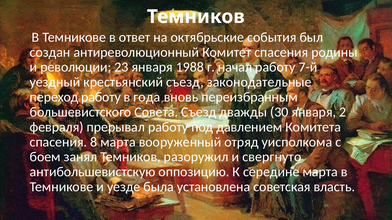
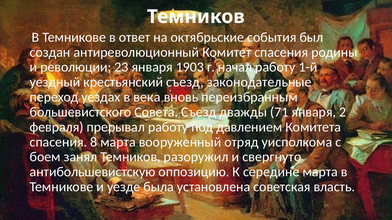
1988: 1988 -> 1903 (190, 67)
7-й: 7-й -> 1-й (308, 67)
переход работу: работу -> уездах (101, 97)
года: года -> века (147, 97)
30: 30 -> 71 (279, 112)
